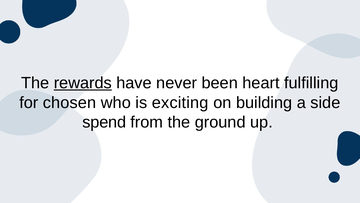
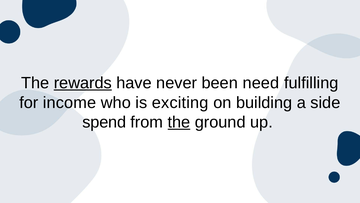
heart: heart -> need (261, 83)
chosen: chosen -> income (70, 102)
the underline: none -> present (179, 122)
